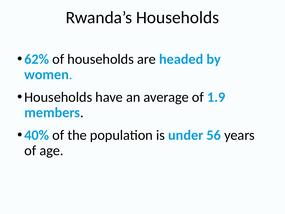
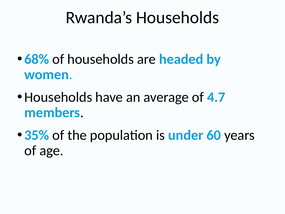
62%: 62% -> 68% (37, 59)
1.9: 1.9 -> 4.7 (216, 97)
40%: 40% -> 35% (37, 135)
56: 56 -> 60 (214, 135)
